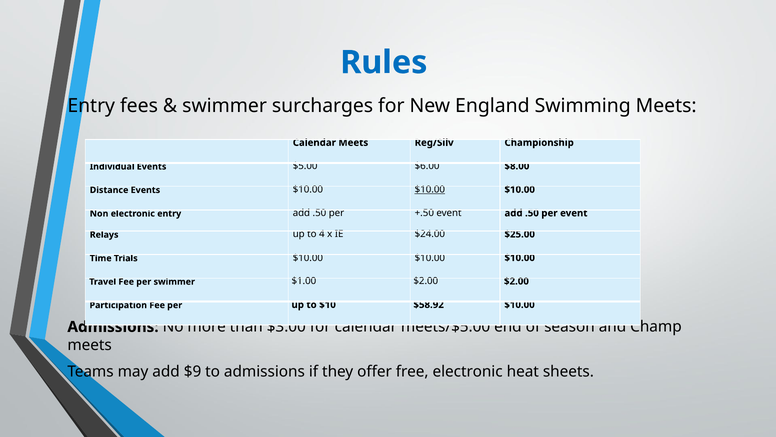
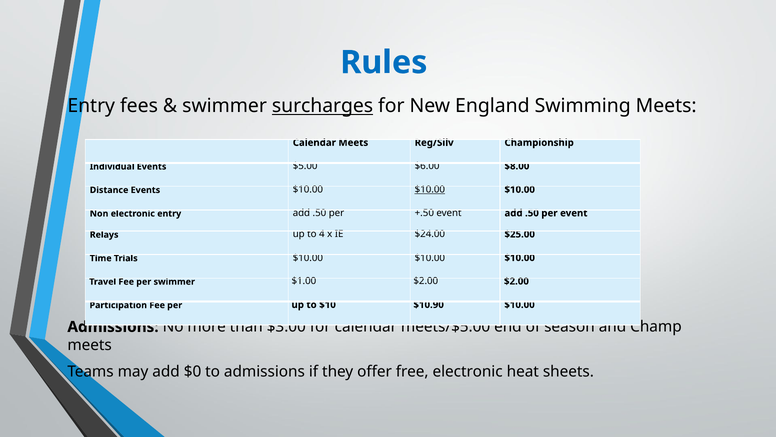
surcharges underline: none -> present (323, 106)
$58.92: $58.92 -> $10.90 (429, 304)
$9: $9 -> $0 (193, 371)
